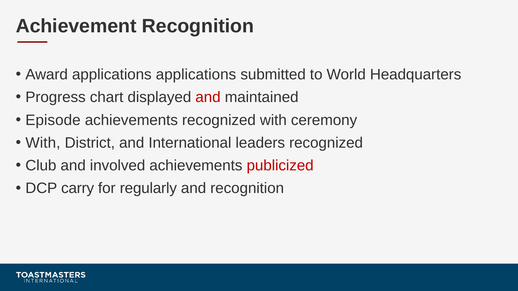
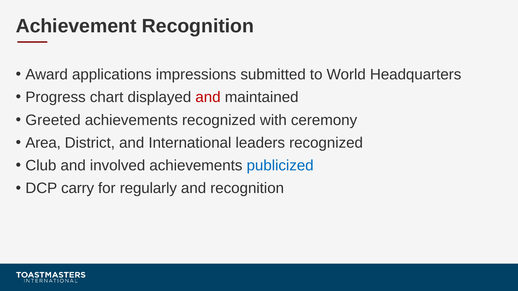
applications applications: applications -> impressions (196, 75)
Episode: Episode -> Greeted (53, 120)
With: With -> Area (43, 143)
publicized colour: red -> blue (280, 166)
